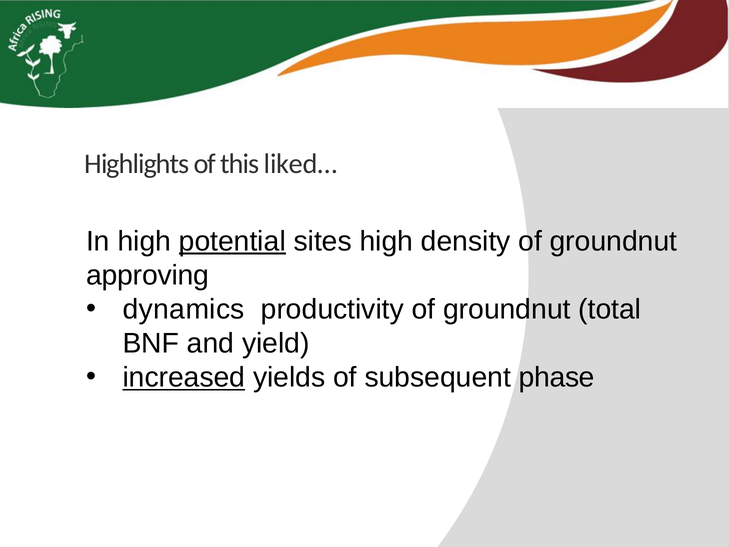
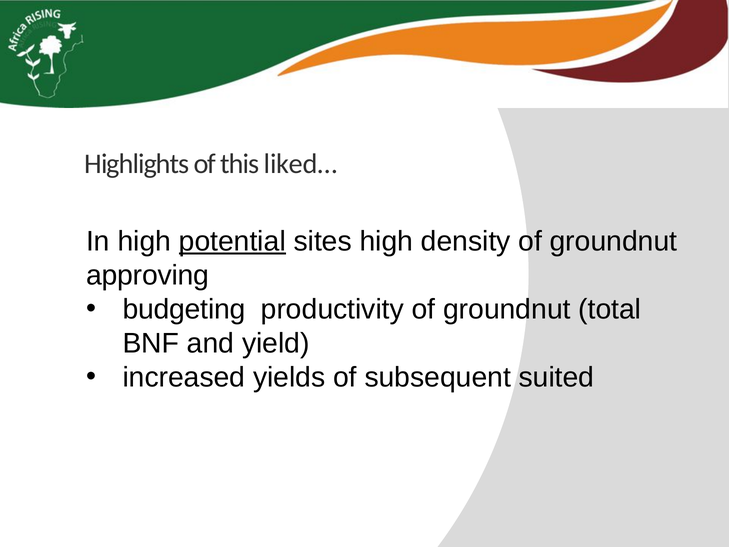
dynamics: dynamics -> budgeting (184, 309)
increased underline: present -> none (184, 377)
phase: phase -> suited (556, 377)
